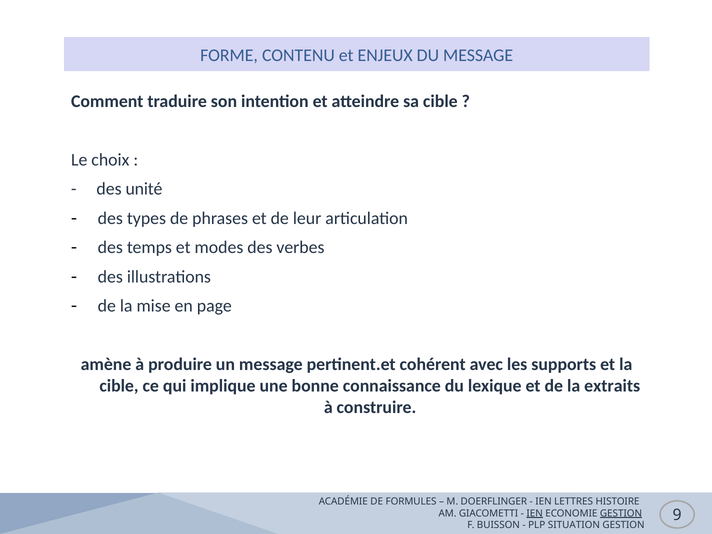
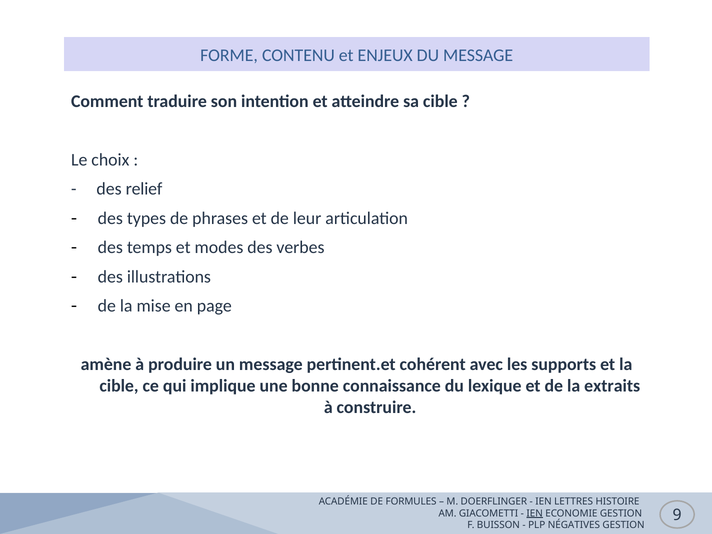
unité: unité -> relief (144, 189)
GESTION underline: present -> none (621, 513)
SITUATION: SITUATION -> NÉGATIVES (574, 525)
